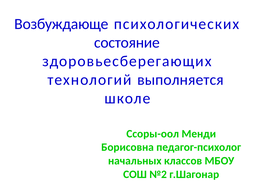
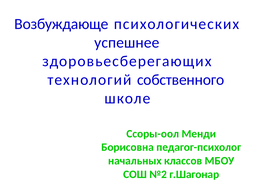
состояние: состояние -> успешнее (127, 43)
выполняется: выполняется -> собственного (181, 80)
